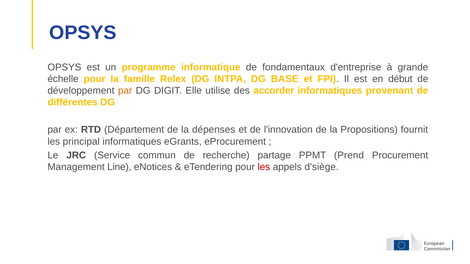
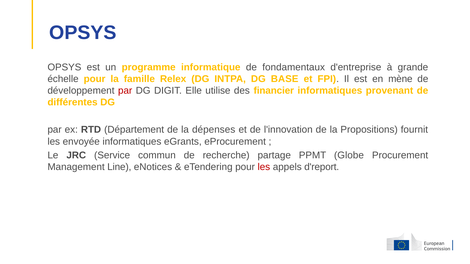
début: début -> mène (400, 79)
par colour: orange -> red (125, 91)
accorder: accorder -> financier (274, 91)
principal: principal -> envoyée (81, 142)
Prend: Prend -> Globe (349, 155)
d'siège: d'siège -> d'report (322, 167)
